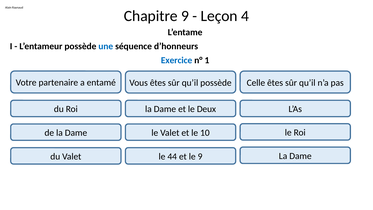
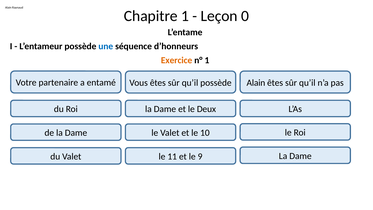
Chapitre 9: 9 -> 1 (185, 16)
4: 4 -> 0 (245, 16)
Exercice colour: blue -> orange (177, 60)
possède Celle: Celle -> Alain (256, 83)
44: 44 -> 11 (172, 156)
